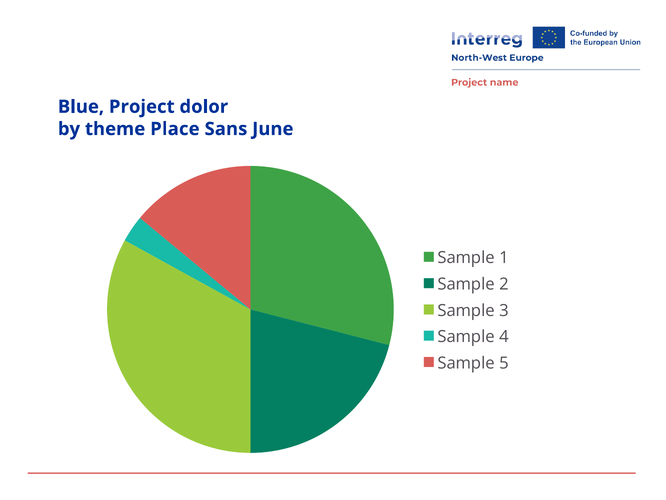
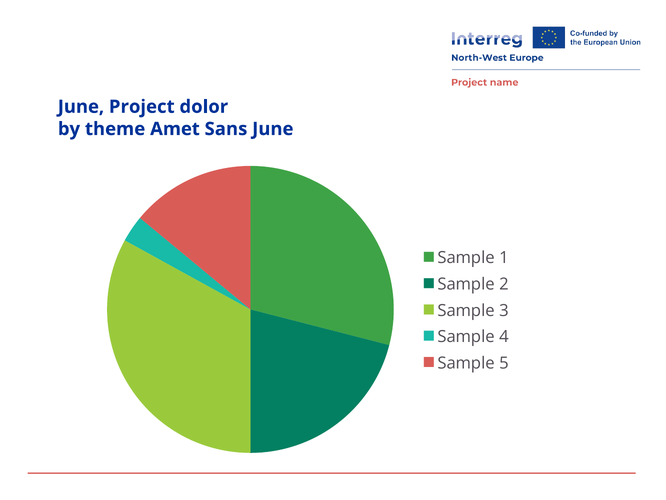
Blue: Blue -> June (81, 107)
Place: Place -> Amet (175, 129)
